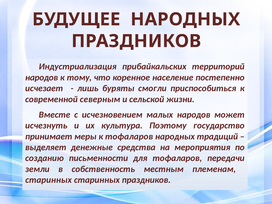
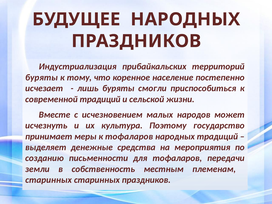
народов: народов -> буряты (42, 77)
современной северным: северным -> традиций (100, 99)
